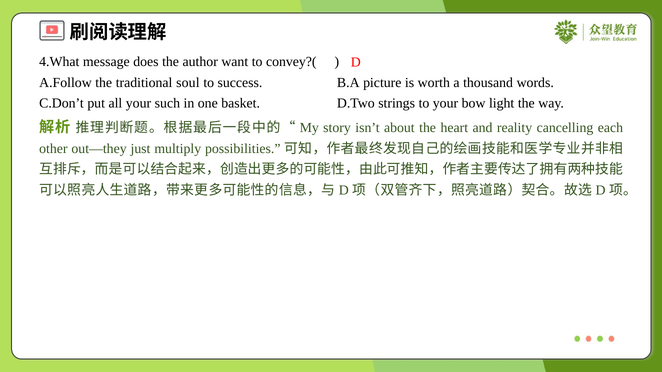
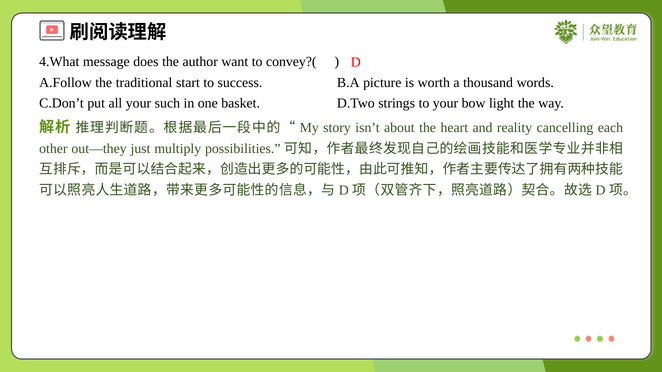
soul: soul -> start (188, 83)
